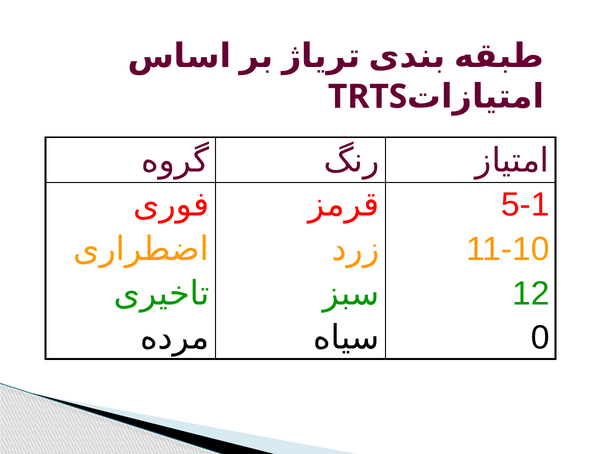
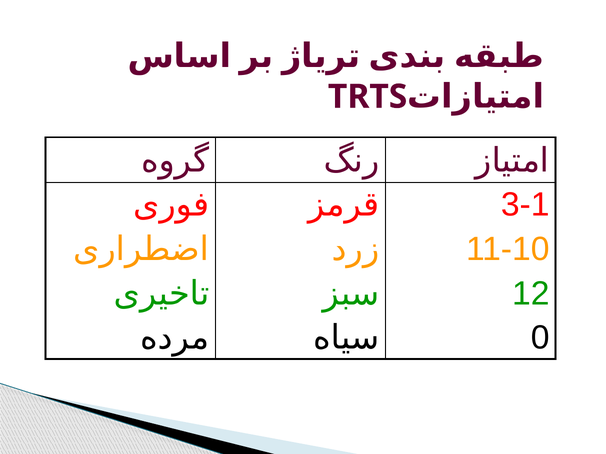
5-1: 5-1 -> 3-1 (525, 205)
